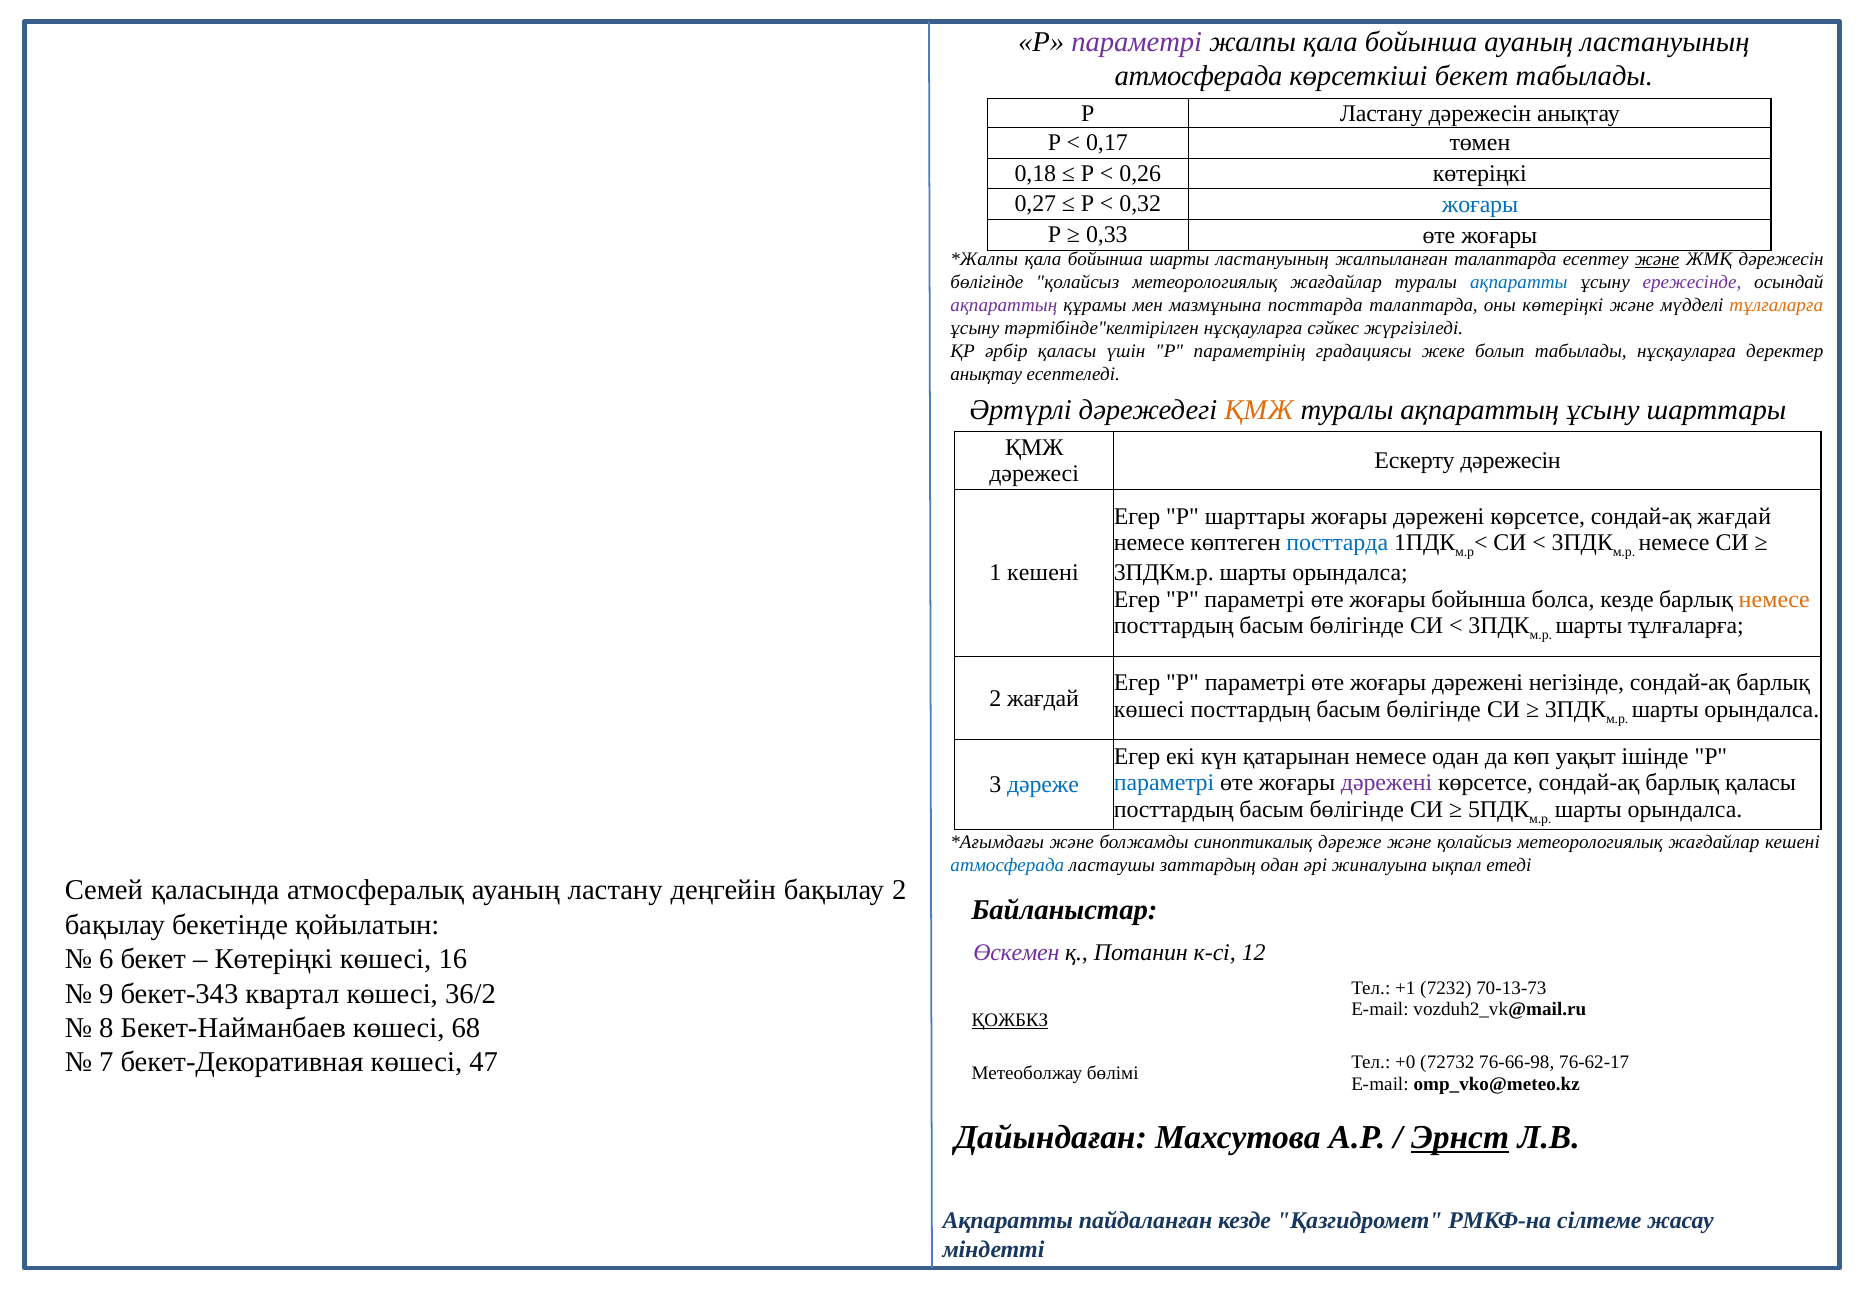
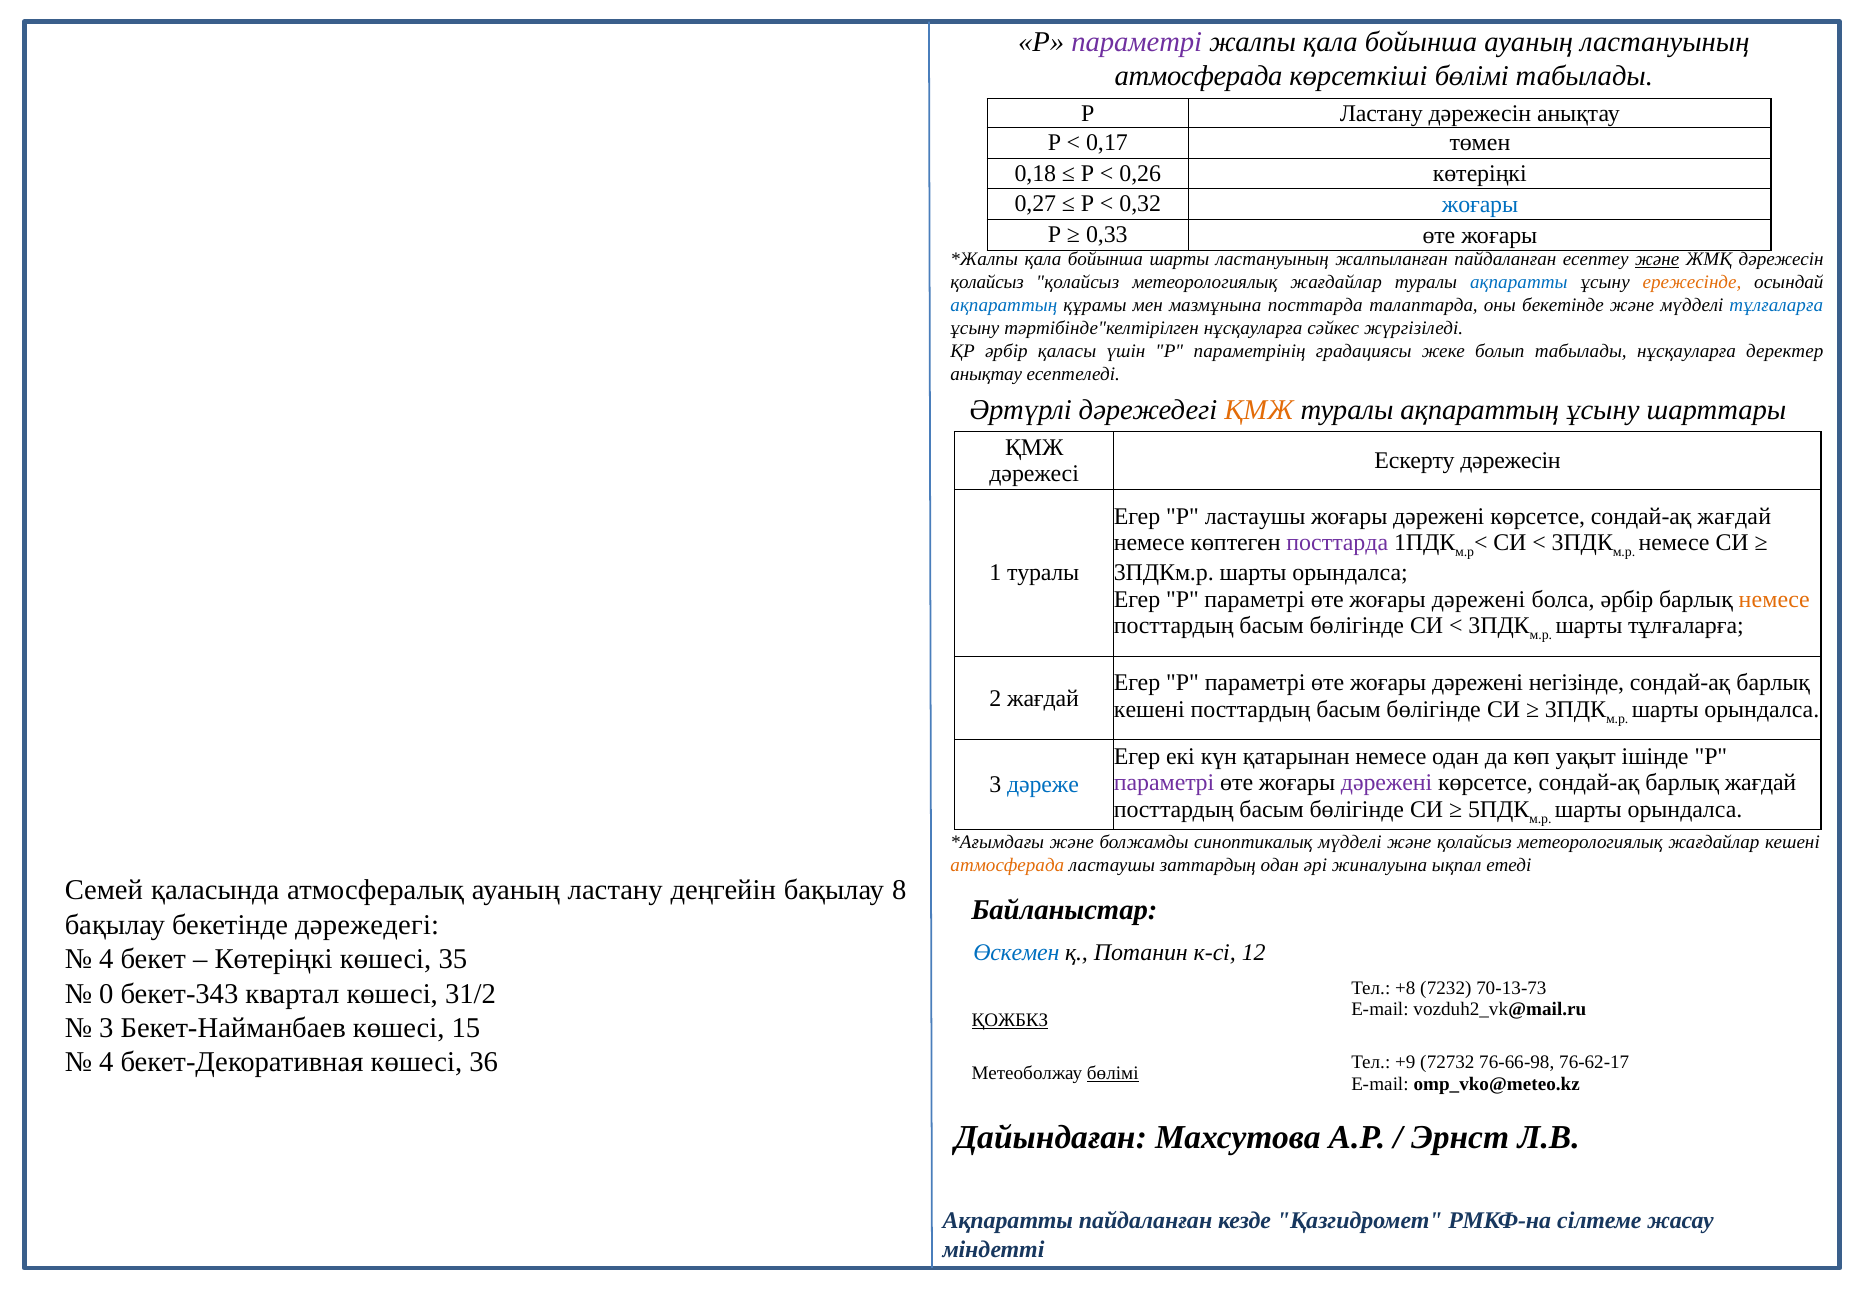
көрсеткіші бекет: бекет -> бөлімі (1472, 77)
жалпыланған талаптарда: талаптарда -> пайдаланған (1505, 259)
бөлігінде: бөлігінде -> қолайсыз (987, 282)
ережесінде colour: purple -> orange (1692, 282)
ақпараттың colour: purple -> blue (1004, 305)
оны көтеріңкі: көтеріңкі -> бекетінде (1563, 305)
тұлғаларға colour: orange -> blue (1776, 305)
Р шарттары: шарттары -> ластаушы (1255, 517)
посттарда colour: blue -> purple (1337, 543)
1 кешені: кешені -> туралы (1043, 573)
бойынша: бойынша -> дәрежені (1479, 599)
болса кезде: кезде -> әрбір (1627, 599)
көшесі: көшесі -> кешені (1149, 710)
параметрі colour: blue -> purple (1164, 783)
барлық қаласы: қаласы -> жағдай (1761, 783)
синоптикалық дәреже: дәреже -> мүдделі (1350, 842)
атмосферада colour: blue -> orange (1007, 865)
бақылау 2: 2 -> 8 (899, 891)
бекетінде қойылатын: қойылатын -> дәрежедегі (367, 925)
Өскемен colour: purple -> blue (1016, 953)
6: 6 -> 4 (106, 960)
16: 16 -> 35 (453, 960)
+1: +1 -> +8 (1405, 988)
9: 9 -> 0 (106, 994)
36/2: 36/2 -> 31/2 (471, 994)
8: 8 -> 3 (106, 1028)
68: 68 -> 15 (466, 1028)
7: 7 -> 4 (106, 1063)
47: 47 -> 36 (484, 1063)
+0: +0 -> +9 (1405, 1063)
бөлімі underline: none -> present (1113, 1074)
Эрнст underline: present -> none (1460, 1138)
